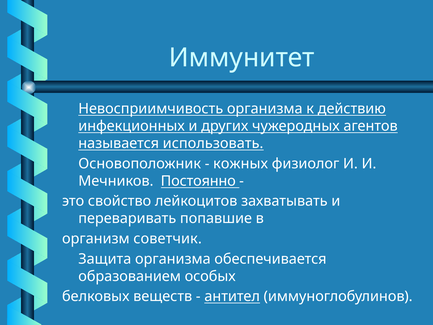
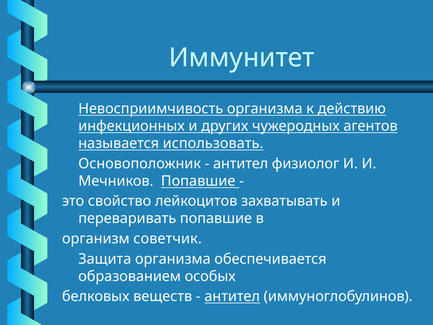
кожных: кожных -> антител (241, 164)
Мечников Постоянно: Постоянно -> Попавшие (198, 181)
